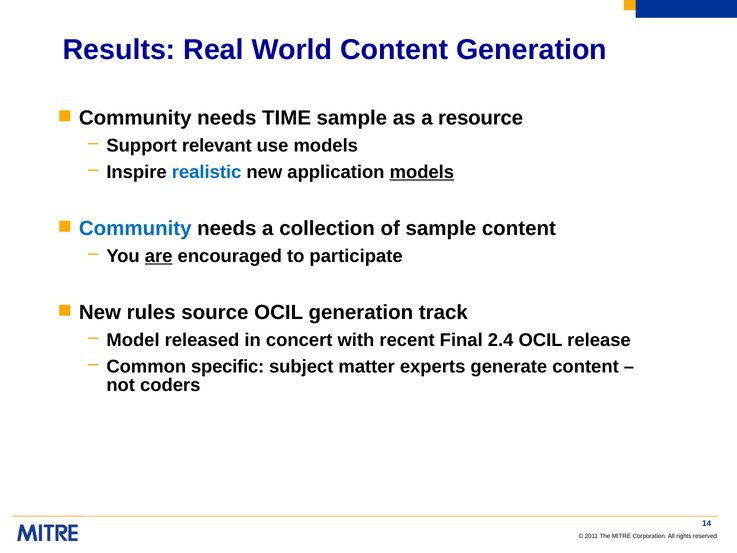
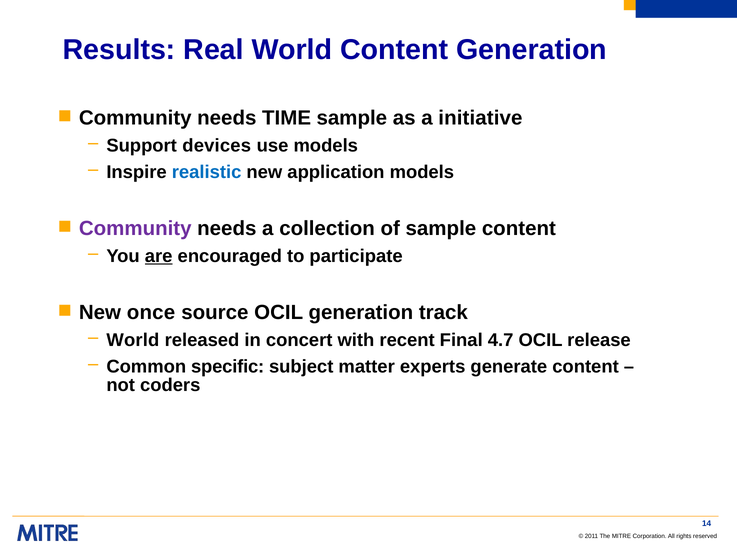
resource: resource -> initiative (480, 118)
relevant: relevant -> devices (217, 145)
models underline: present -> none (422, 172)
Community colour: blue -> purple (135, 228)
rules: rules -> once (151, 312)
Model: Model -> World (133, 340)
2.4: 2.4 -> 4.7 (501, 340)
